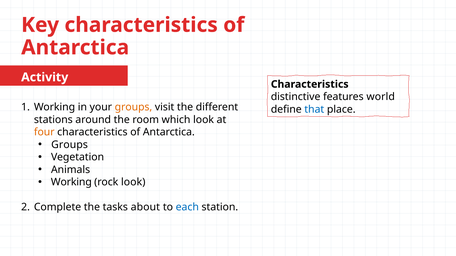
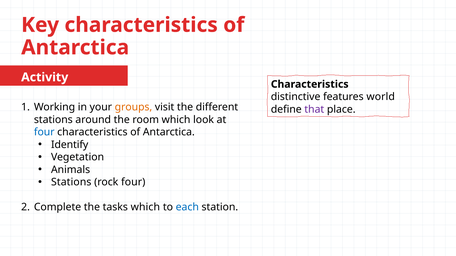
that colour: blue -> purple (314, 109)
four colour: orange -> blue (44, 132)
Groups: Groups -> Identify (70, 145)
Working: Working -> Stations (71, 183)
rock look: look -> four (133, 183)
tasks about: about -> which (145, 208)
